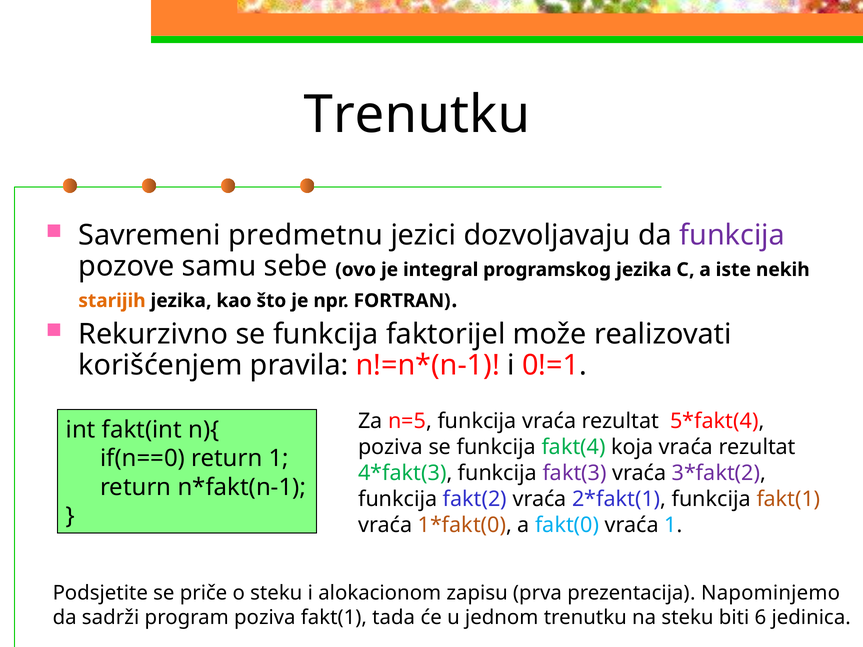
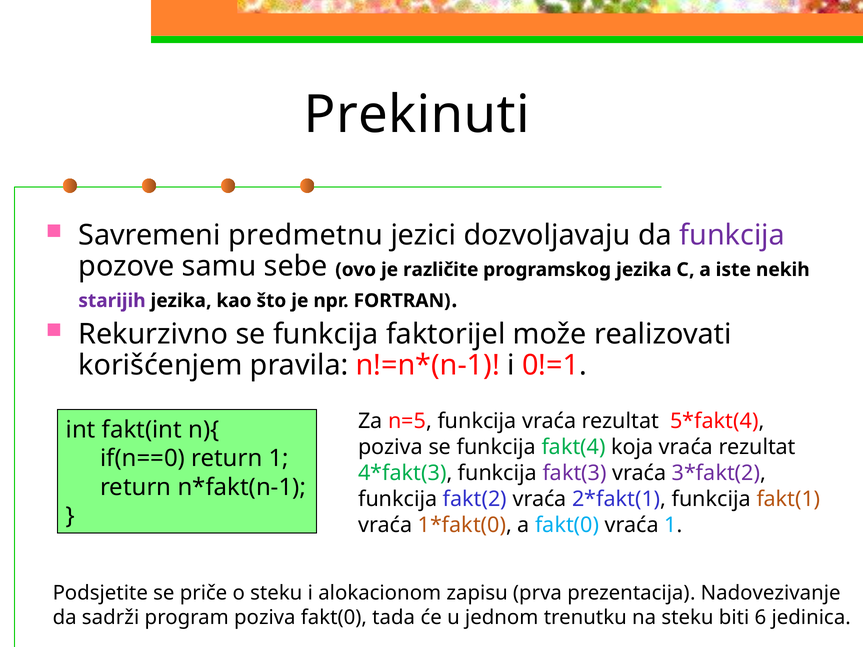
Trenutku: Trenutku -> Prekinuti (417, 115)
integral: integral -> različite (441, 270)
starijih colour: orange -> purple (112, 301)
Napominjemo: Napominjemo -> Nadovezivanje (771, 593)
poziva fakt(1: fakt(1 -> fakt(0 (334, 618)
